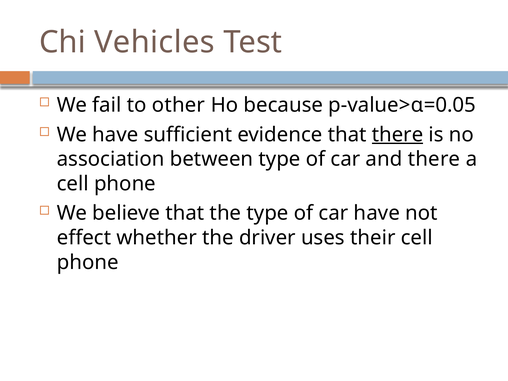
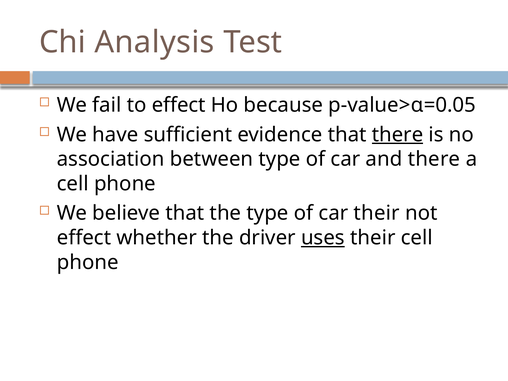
Vehicles: Vehicles -> Analysis (154, 42)
to other: other -> effect (179, 105)
car have: have -> their (377, 213)
uses underline: none -> present (323, 238)
